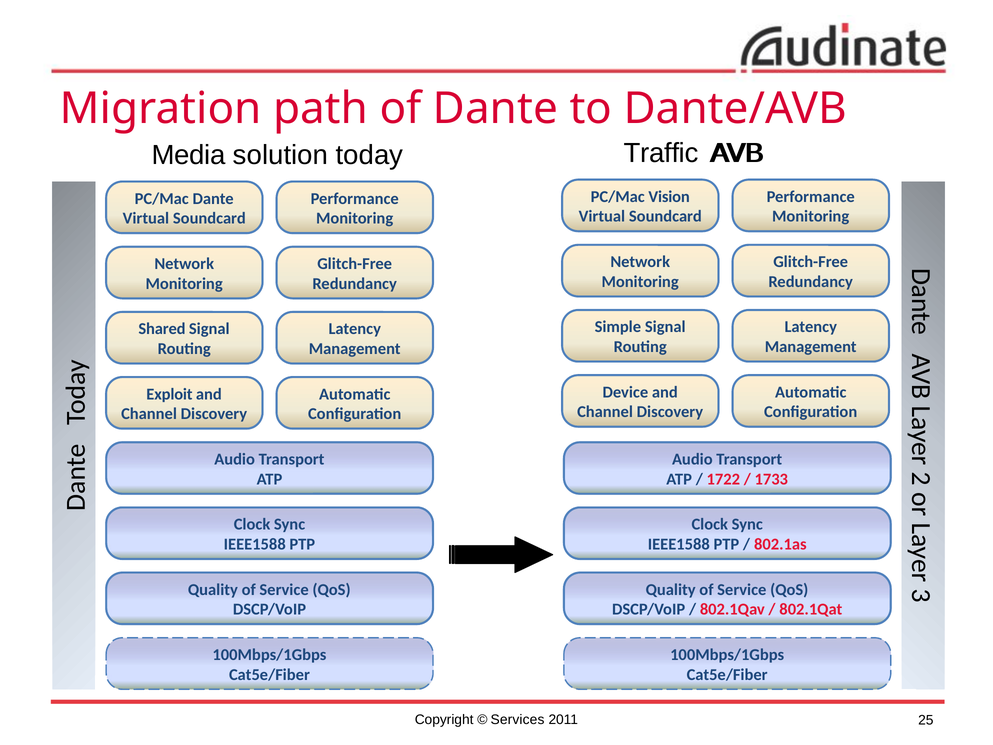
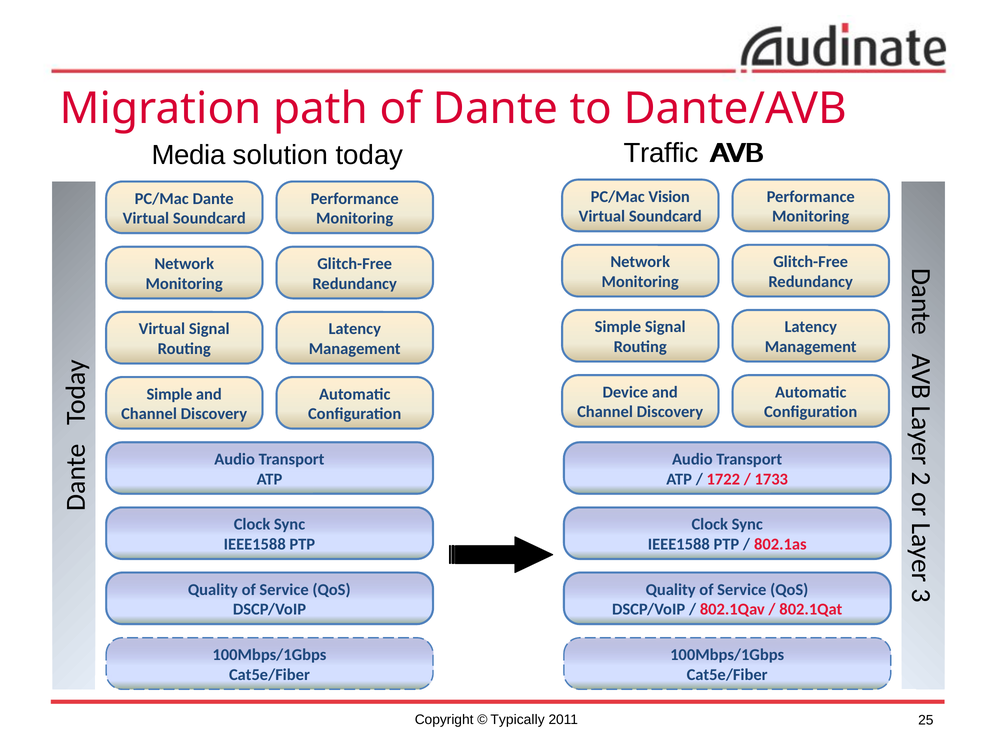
Shared: Shared -> Virtual (162, 329)
Exploit: Exploit -> Simple (169, 394)
Services: Services -> Typically (518, 720)
